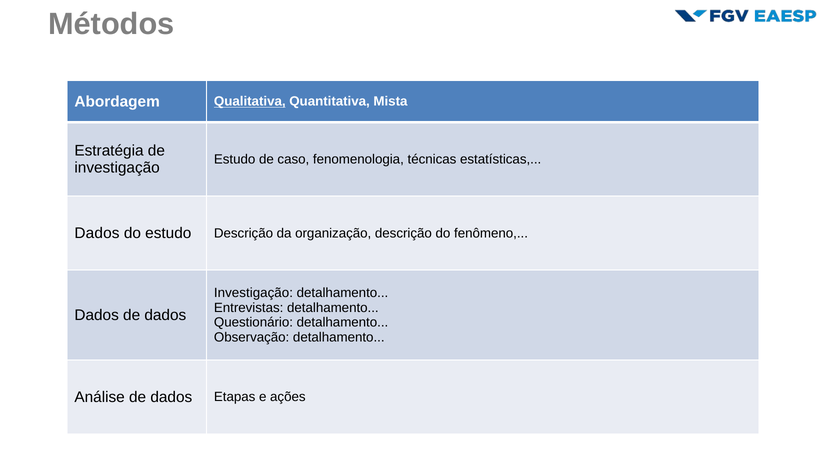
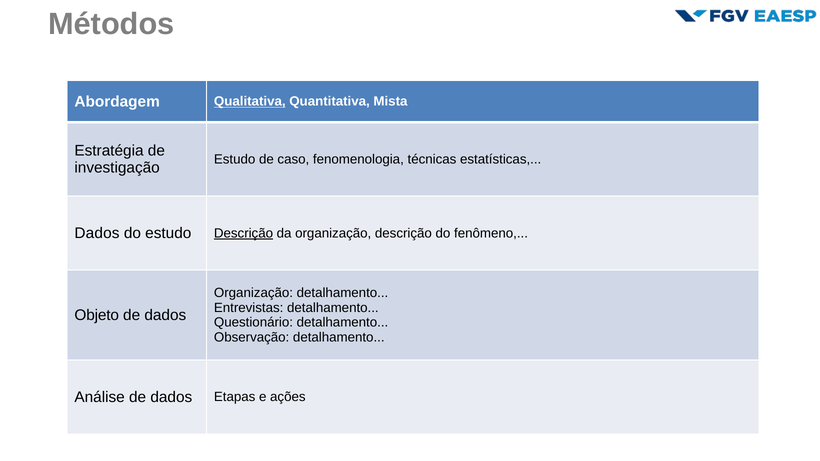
Descrição underline: none -> present (244, 233)
Investigação: Investigação -> Organização (253, 293)
Dados: Dados -> Objeto (97, 315)
